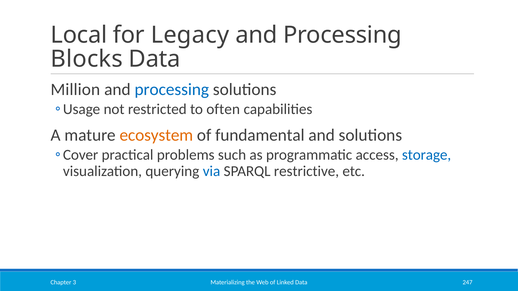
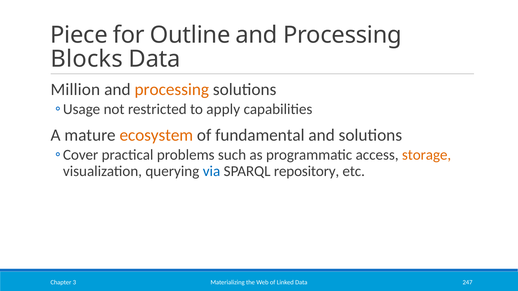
Local: Local -> Piece (79, 35)
Legacy: Legacy -> Outline (190, 35)
processing colour: blue -> orange (172, 90)
often: often -> apply (223, 109)
storage colour: blue -> orange (427, 155)
restrictive: restrictive -> repository (307, 171)
